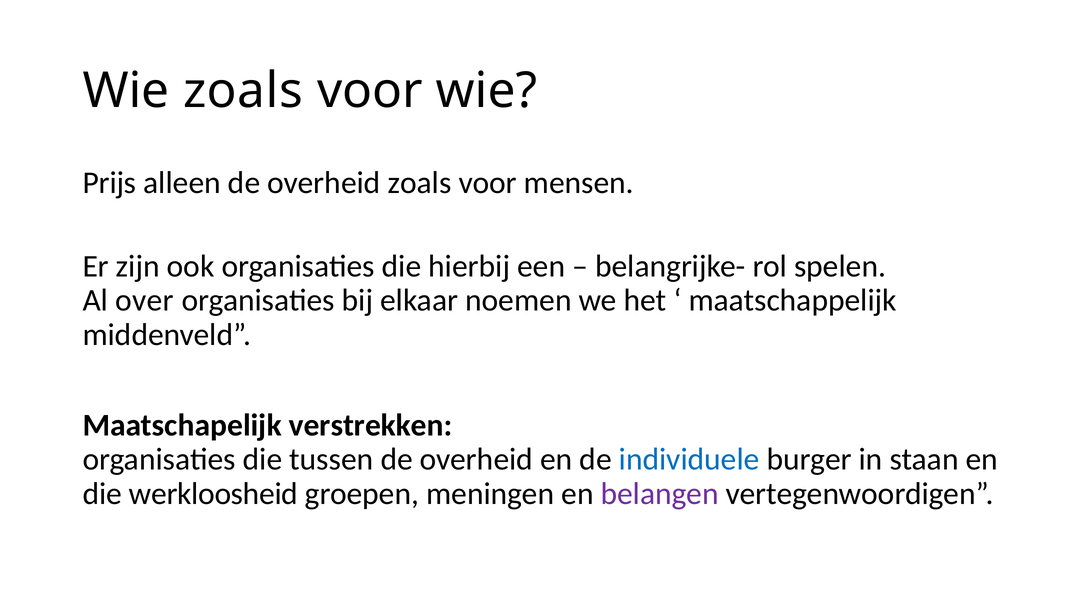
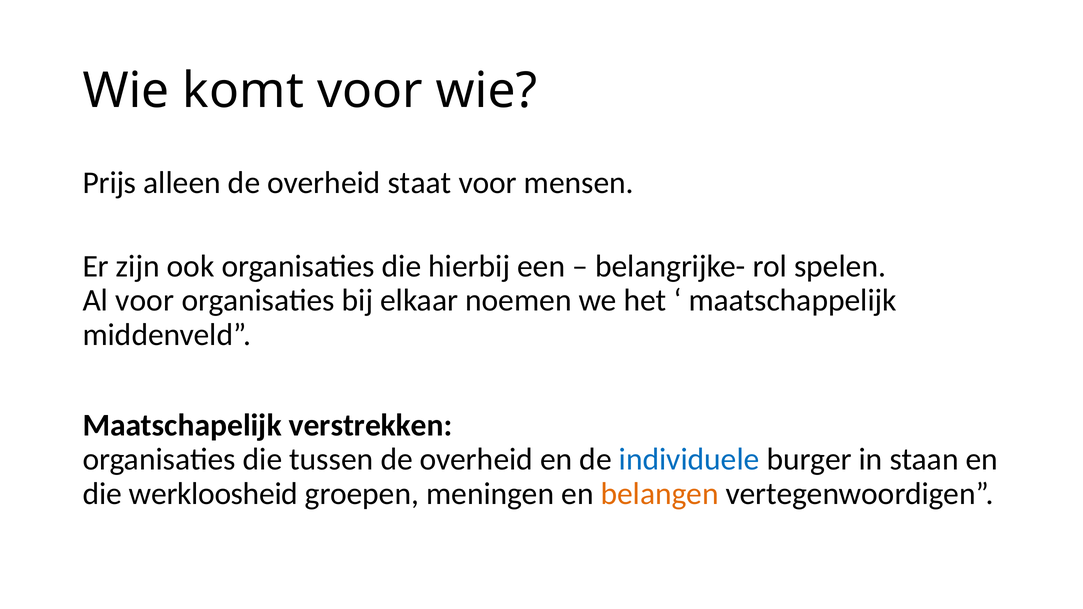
Wie zoals: zoals -> komt (243, 91)
overheid zoals: zoals -> staat (419, 183)
Al over: over -> voor (145, 301)
belangen colour: purple -> orange (660, 494)
